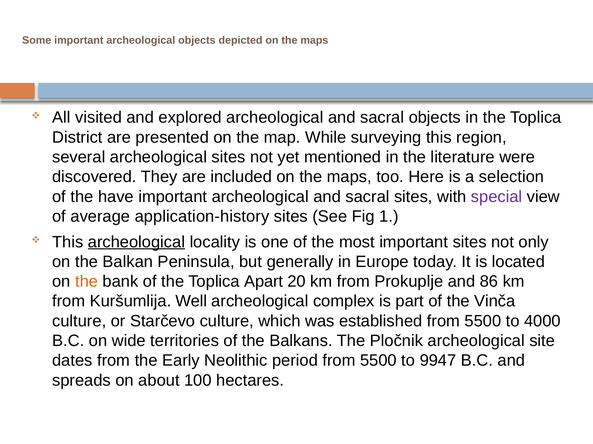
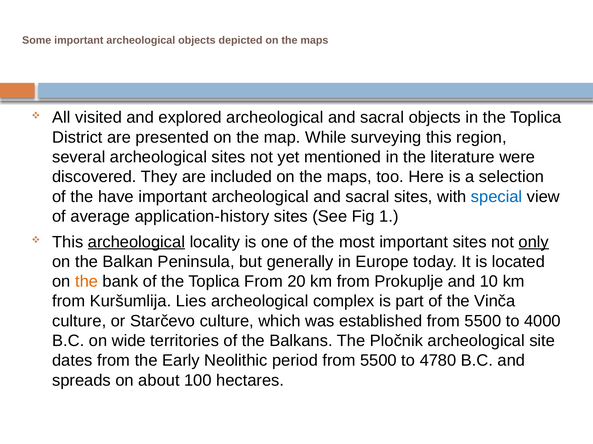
special colour: purple -> blue (497, 197)
only underline: none -> present (534, 242)
Toplica Apart: Apart -> From (264, 282)
86: 86 -> 10 (489, 282)
Well: Well -> Lies (191, 302)
9947: 9947 -> 4780 (438, 361)
